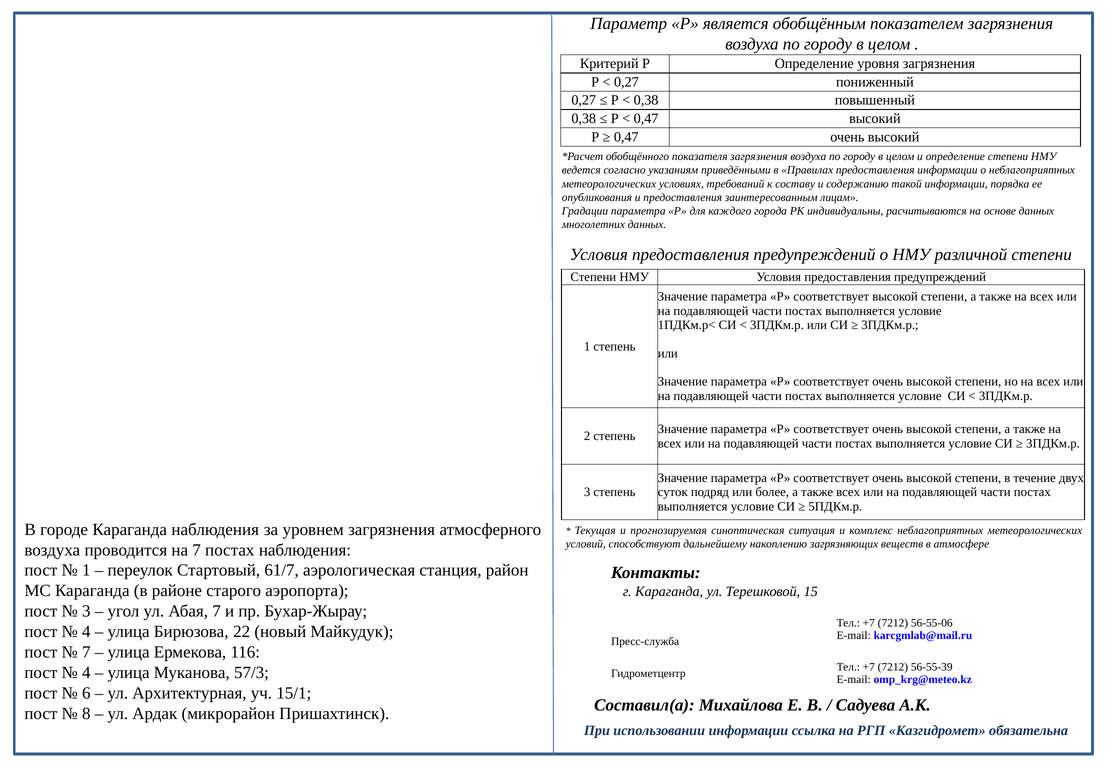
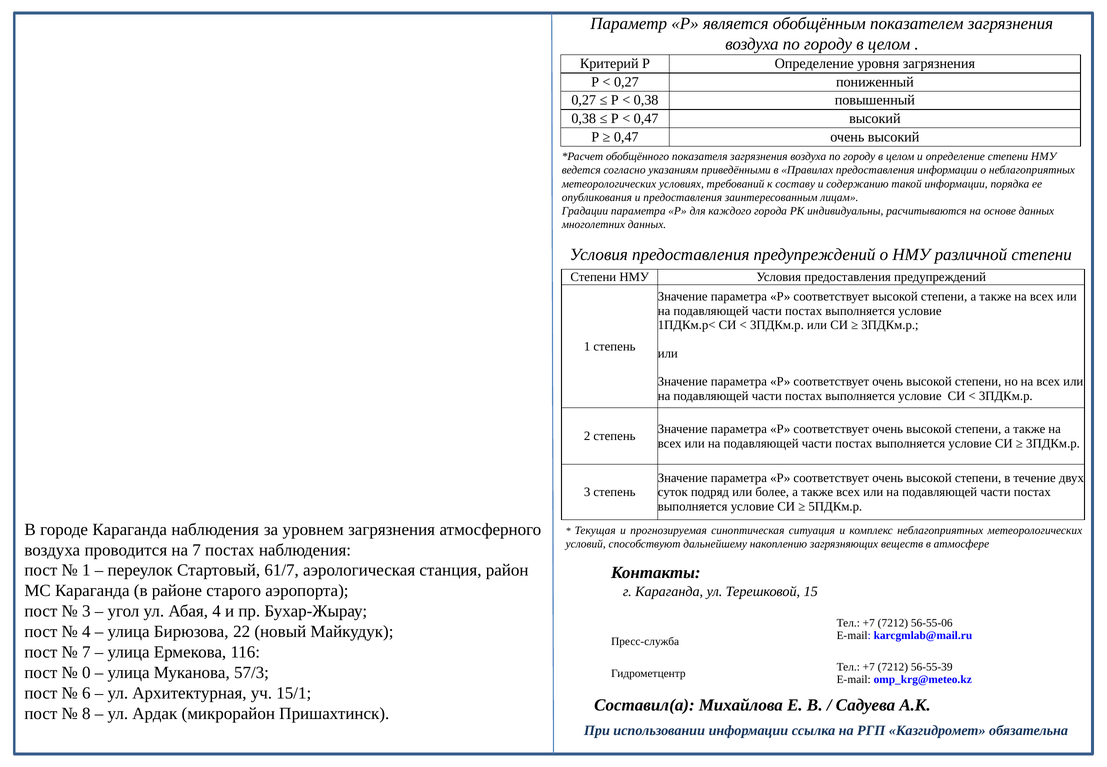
Абая 7: 7 -> 4 (217, 611)
4: 4 -> 0 (86, 672)
